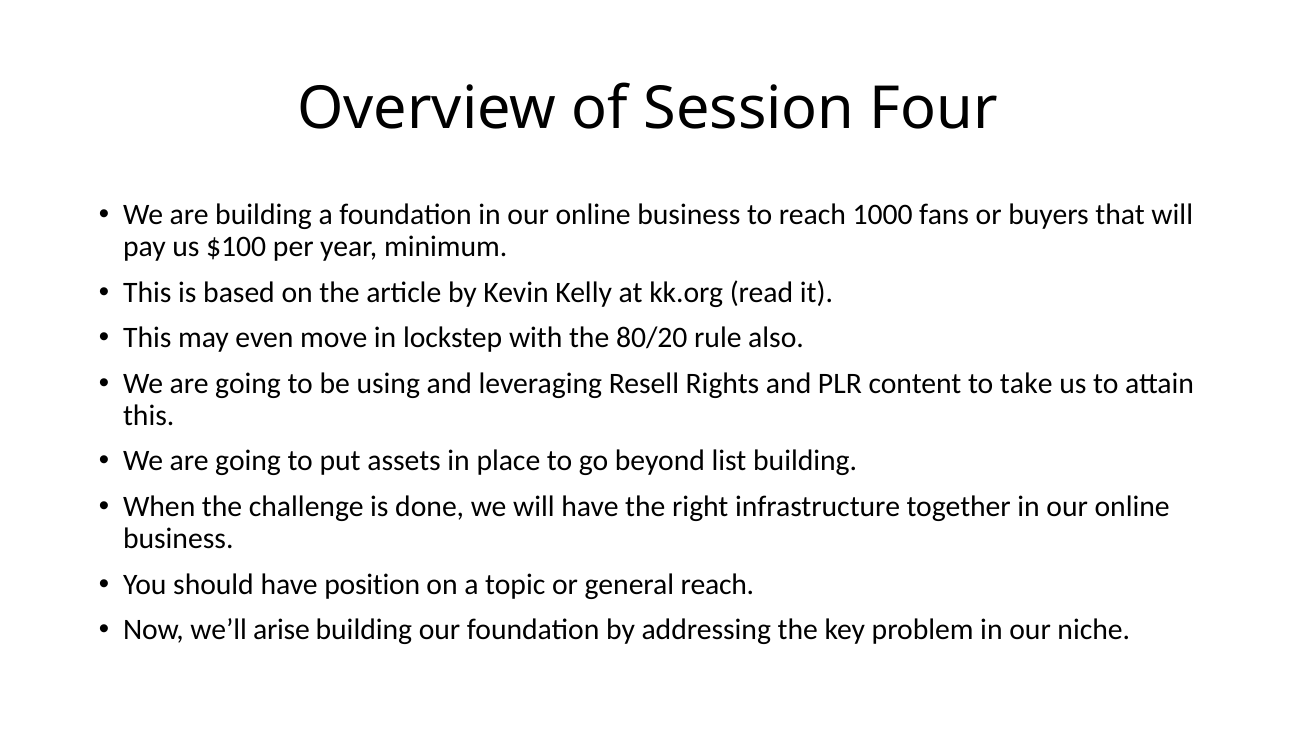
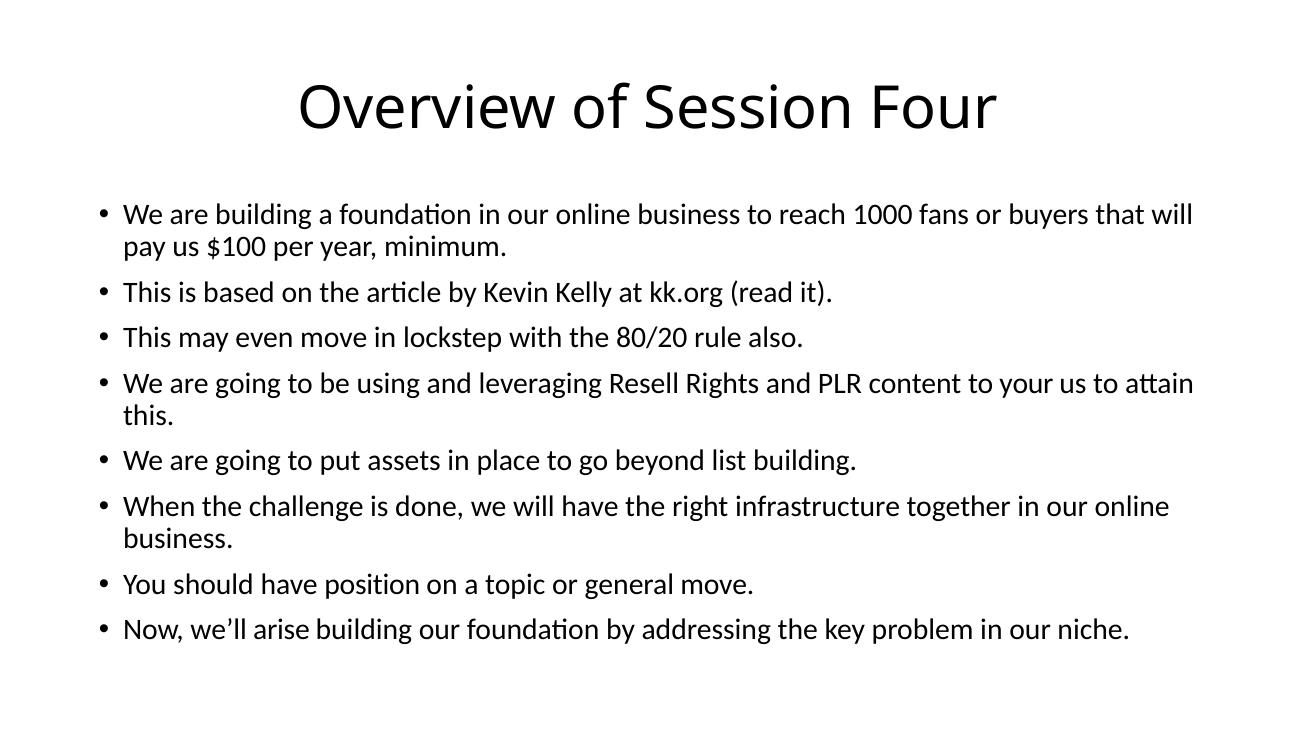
take: take -> your (1026, 384)
general reach: reach -> move (717, 584)
